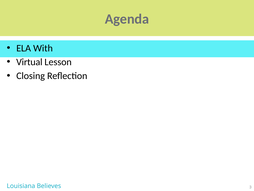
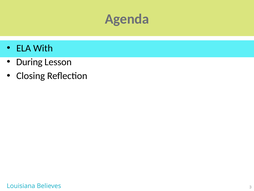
Virtual: Virtual -> During (29, 62)
